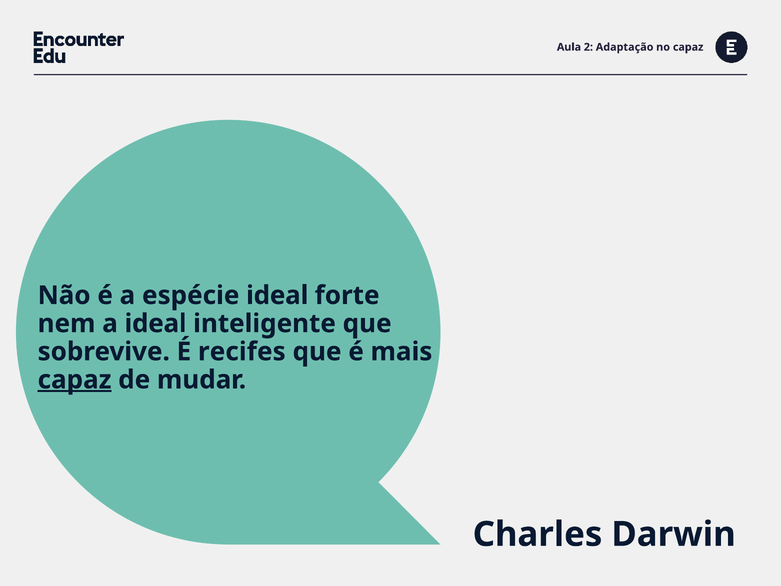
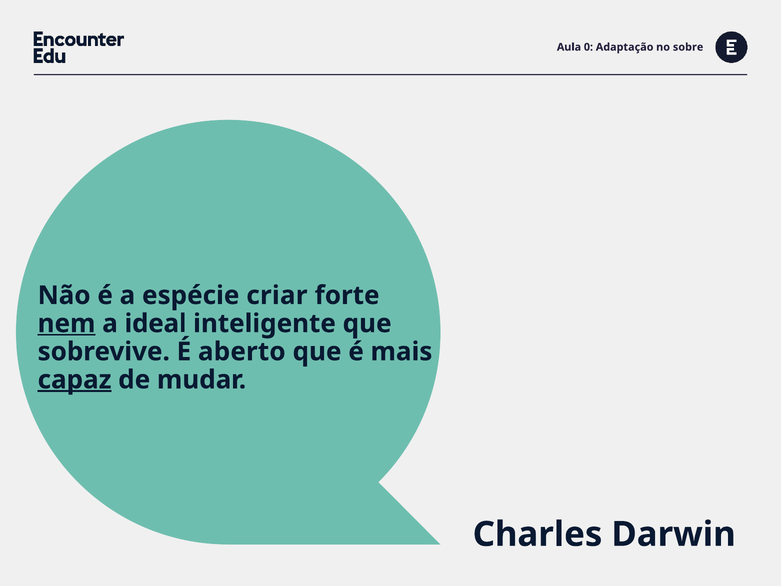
2: 2 -> 0 (588, 47)
no capaz: capaz -> sobre (688, 47)
espécie ideal: ideal -> criar (277, 295)
nem underline: none -> present (67, 323)
recifes: recifes -> aberto (242, 352)
